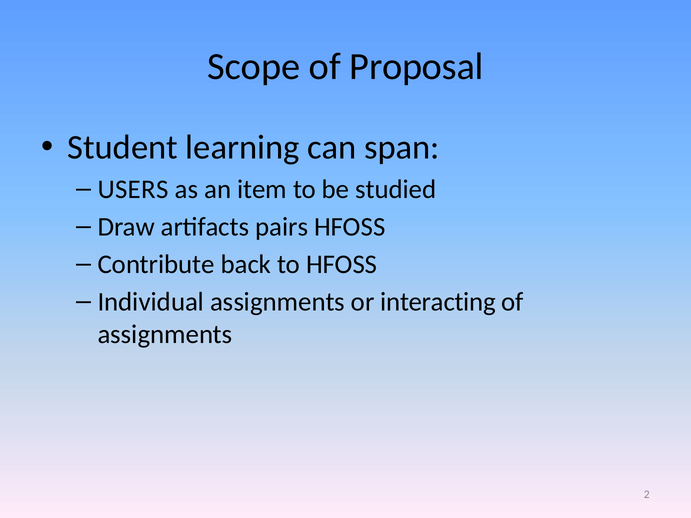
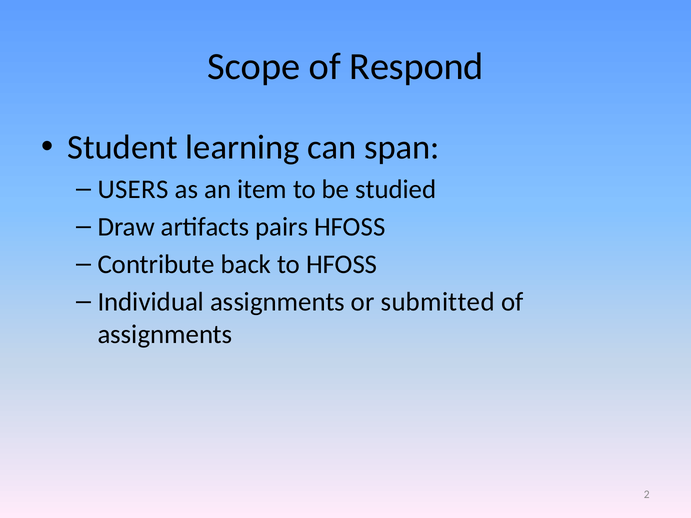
Proposal: Proposal -> Respond (417, 67)
interacting: interacting -> submitted (438, 302)
